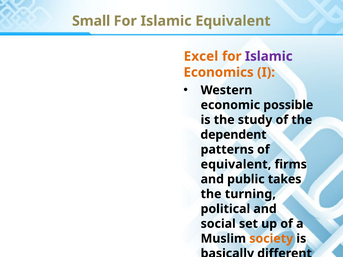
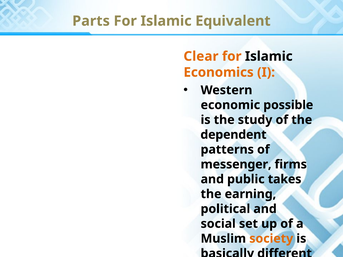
Small: Small -> Parts (91, 21)
Excel: Excel -> Clear (201, 56)
Islamic colour: purple -> black (269, 56)
equivalent: equivalent -> messenger (236, 165)
turning: turning -> earning (250, 194)
